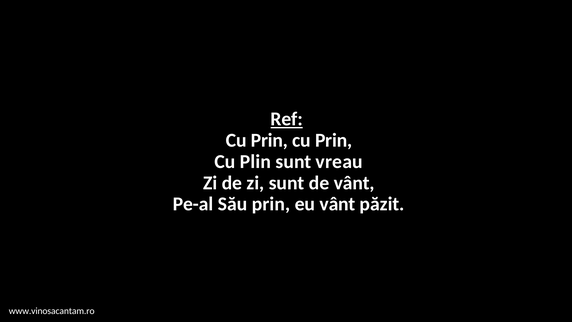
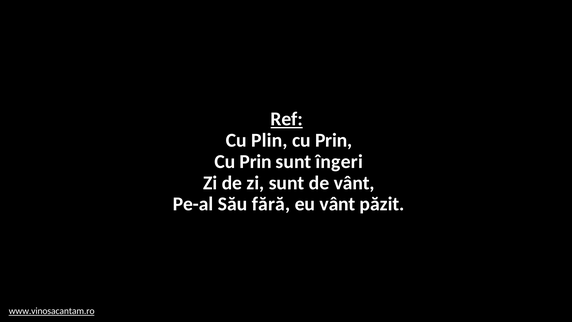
Prin: Prin -> Plin (269, 140)
Plin: Plin -> Prin (256, 162)
vreau: vreau -> îngeri (339, 162)
Său prin: prin -> fără (271, 204)
www.vinosacantam.ro underline: none -> present (52, 311)
